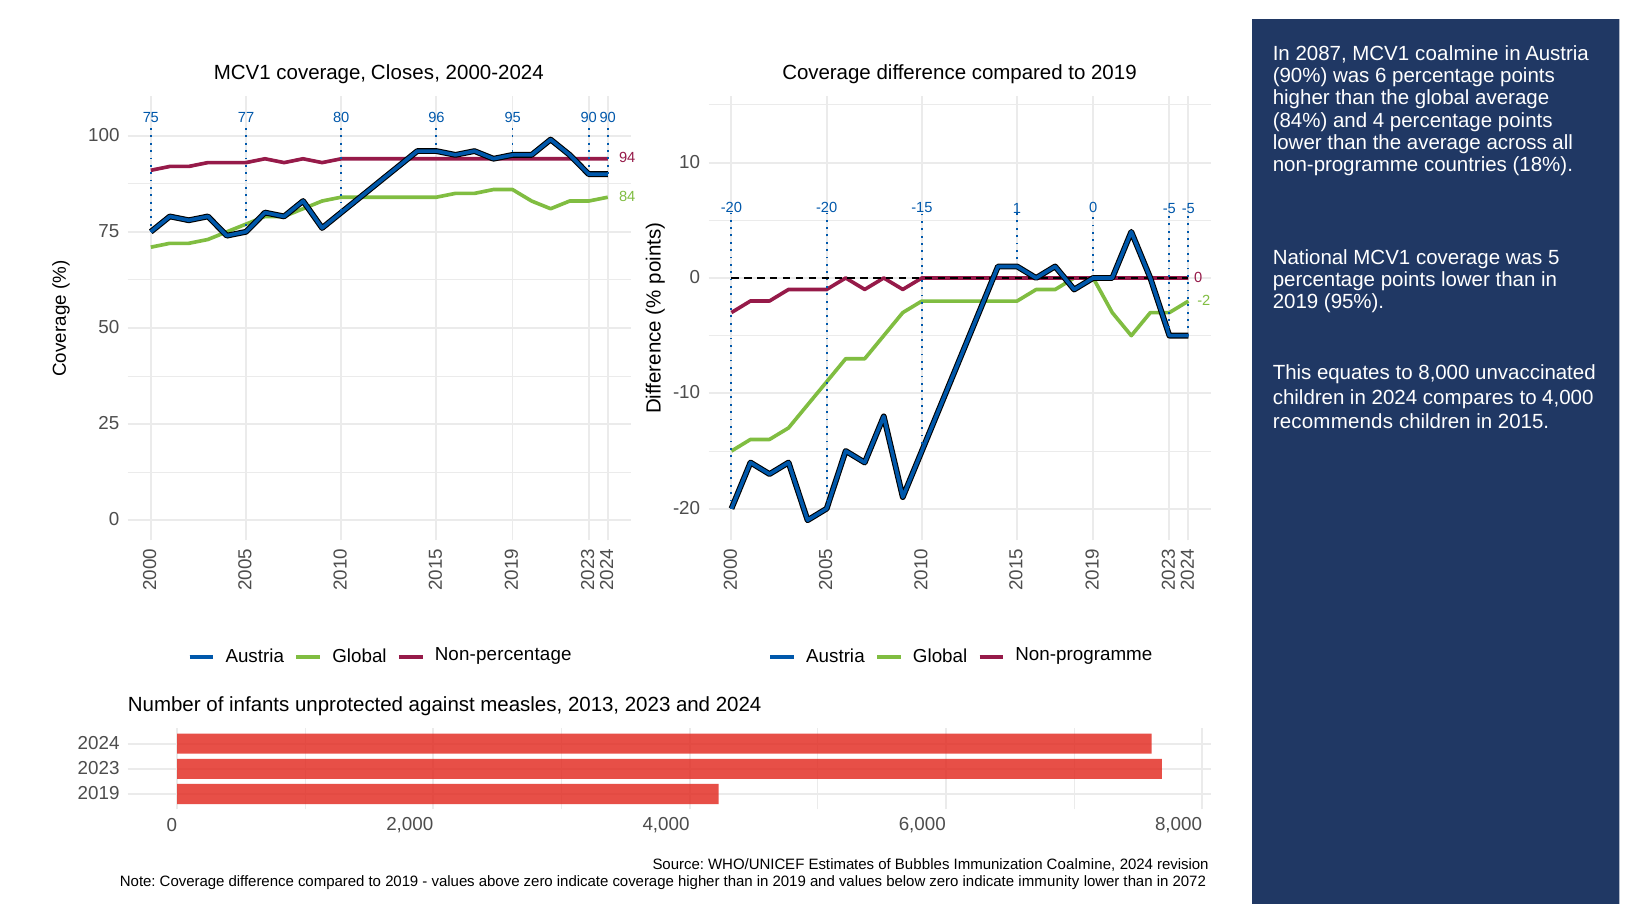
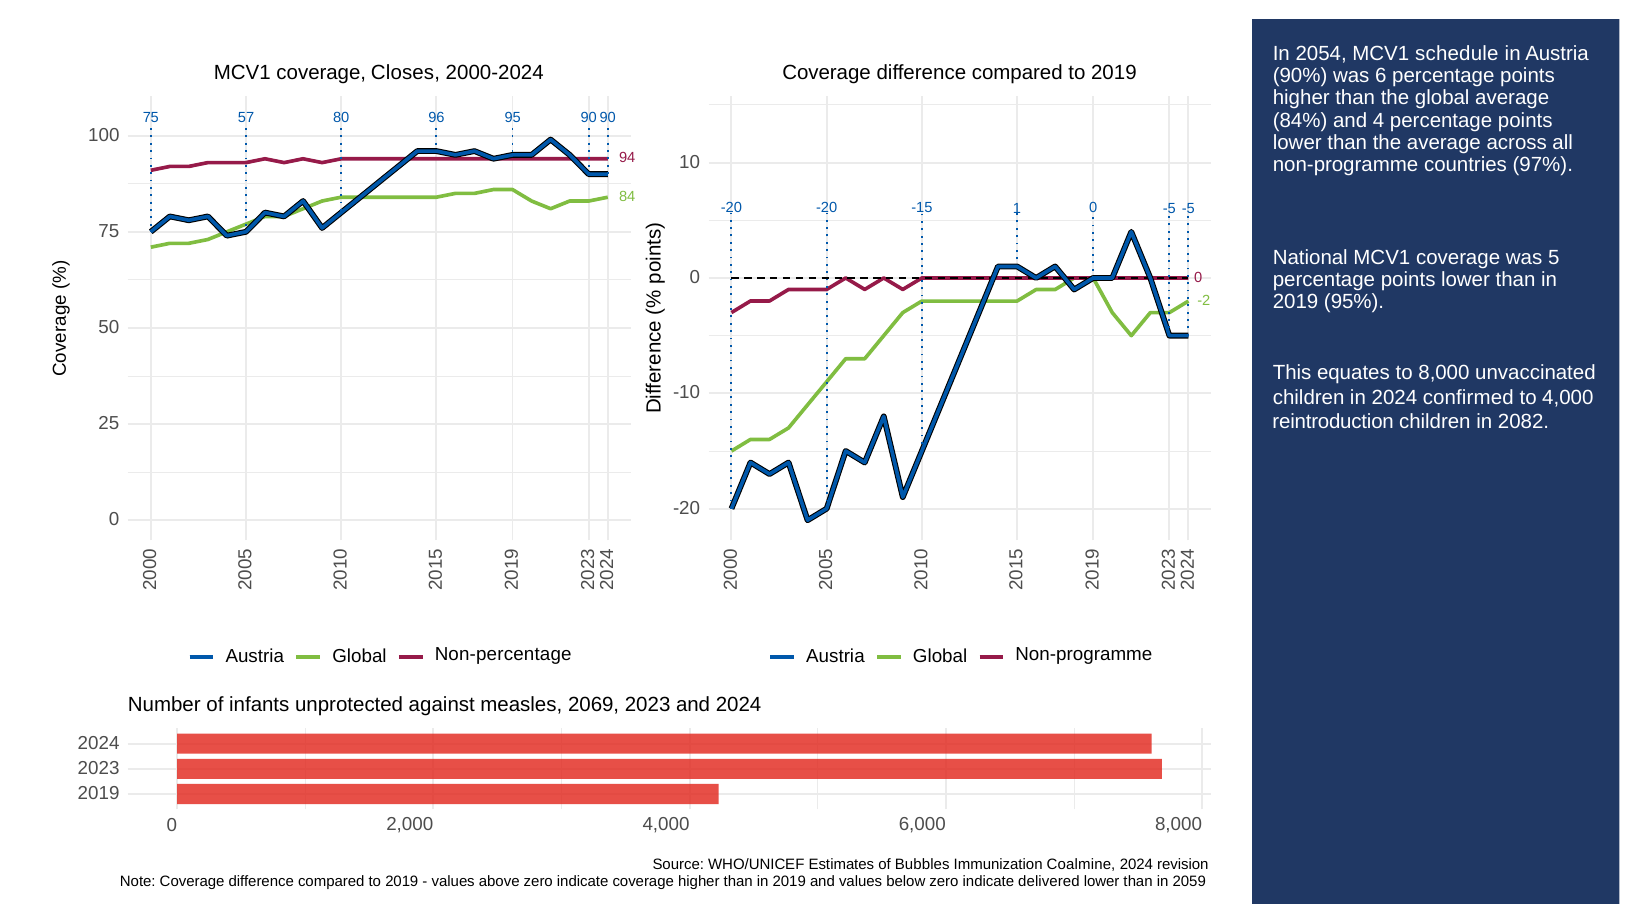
2087: 2087 -> 2054 (1321, 54)
MCV1 coalmine: coalmine -> schedule (1457, 54)
77: 77 -> 57 (246, 117)
18%: 18% -> 97% (1543, 165)
compares: compares -> confirmed (1468, 397)
recommends: recommends -> reintroduction (1333, 422)
2015: 2015 -> 2082 (1524, 422)
2013: 2013 -> 2069 (594, 704)
immunity: immunity -> delivered (1049, 881)
2072: 2072 -> 2059 (1189, 881)
